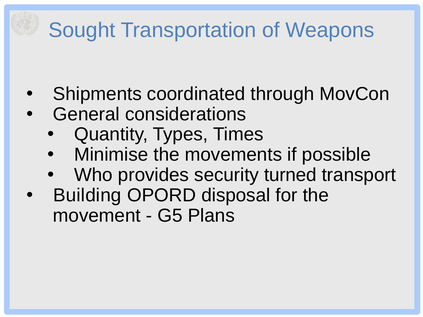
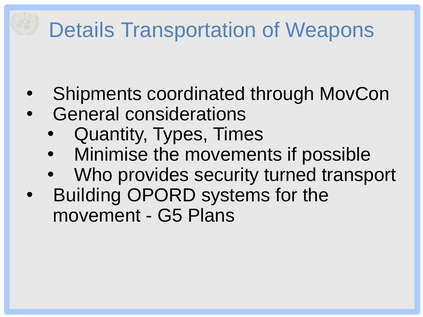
Sought: Sought -> Details (82, 30)
disposal: disposal -> systems (236, 196)
